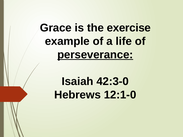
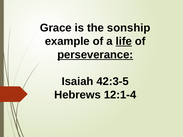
exercise: exercise -> sonship (129, 28)
life underline: none -> present (124, 41)
42:3-0: 42:3-0 -> 42:3-5 (113, 82)
12:1-0: 12:1-0 -> 12:1-4 (120, 95)
